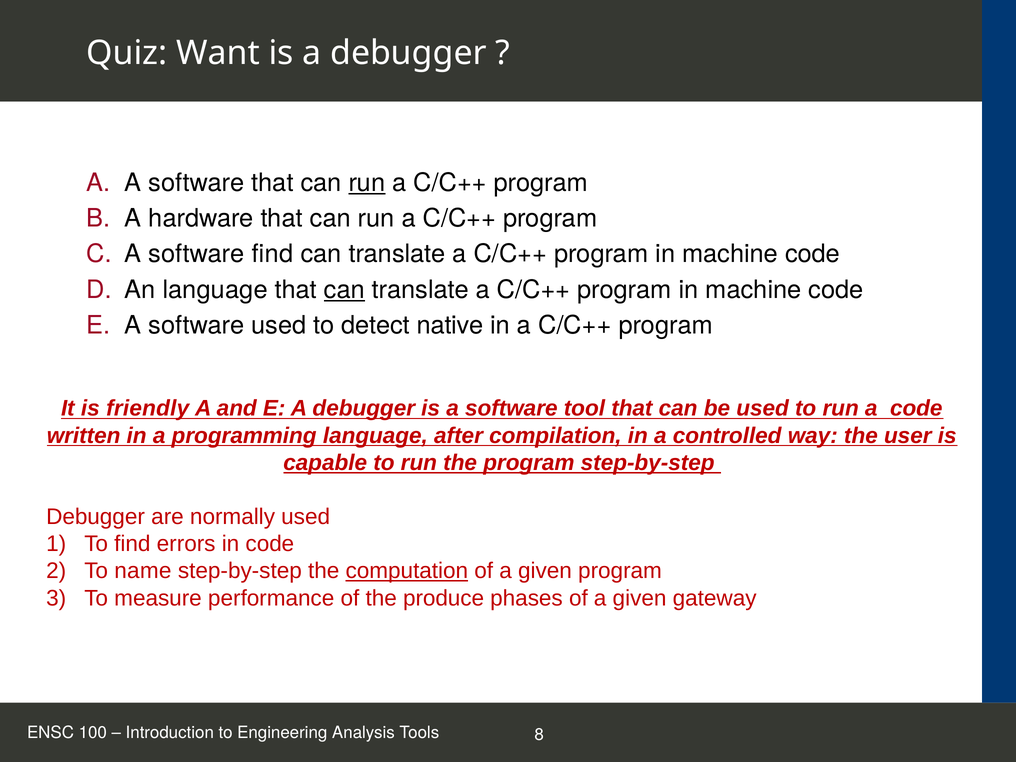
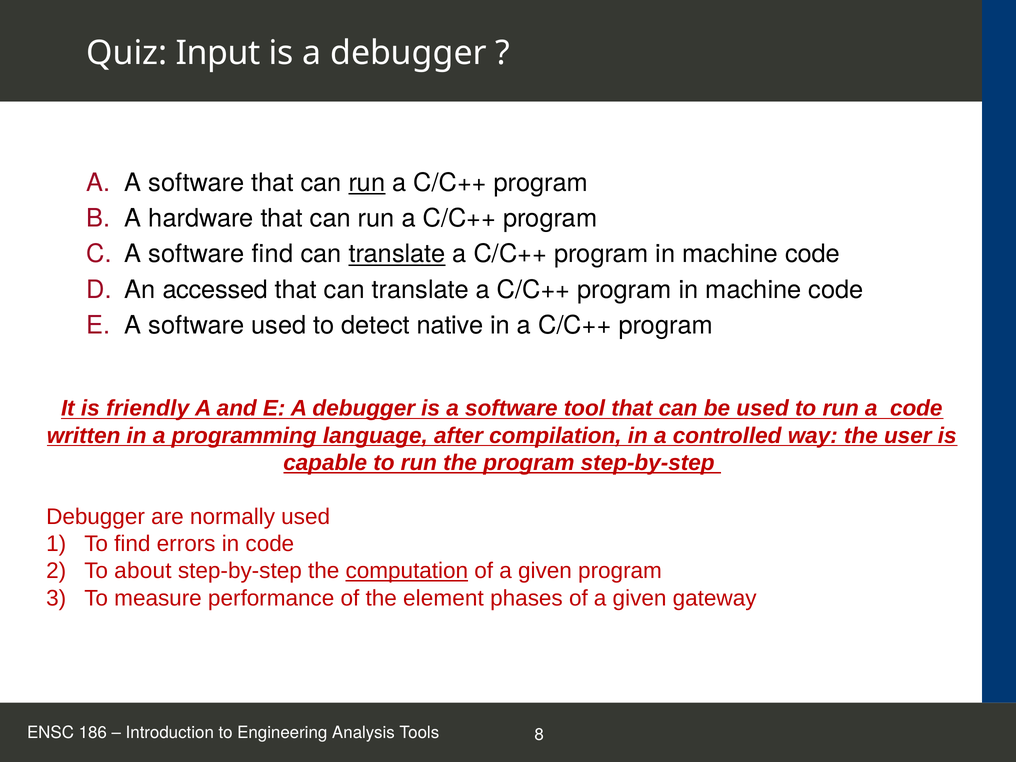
Want: Want -> Input (218, 53)
translate underline: none -> present (397, 254)
An language: language -> accessed (215, 290)
can underline: present -> none (344, 290)
name: name -> about (143, 571)
produce: produce -> element (443, 598)
100: 100 -> 186 (93, 733)
